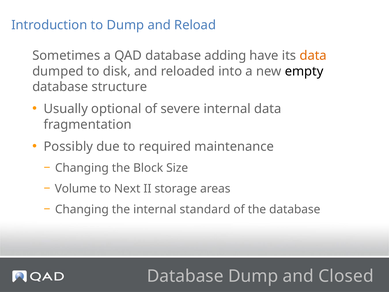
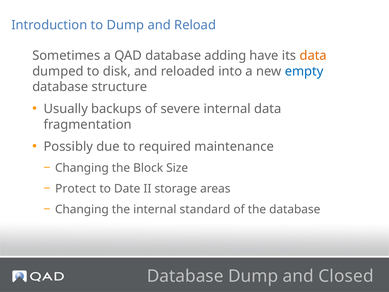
empty colour: black -> blue (304, 71)
optional: optional -> backups (116, 109)
Volume: Volume -> Protect (76, 188)
Next: Next -> Date (127, 188)
